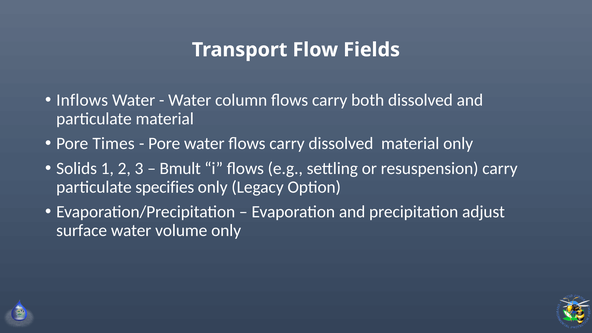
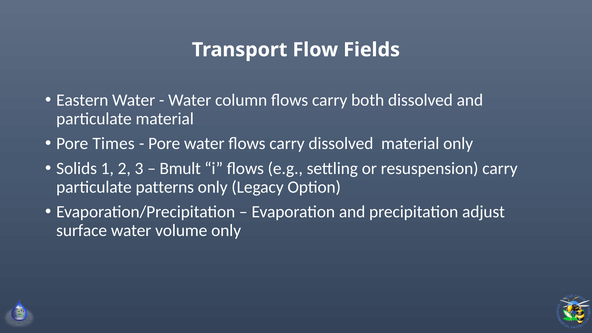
Inflows: Inflows -> Eastern (82, 100)
specifies: specifies -> patterns (165, 187)
